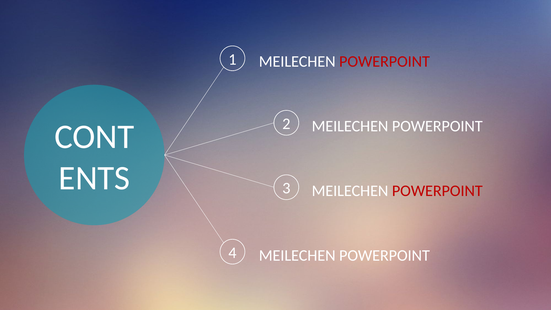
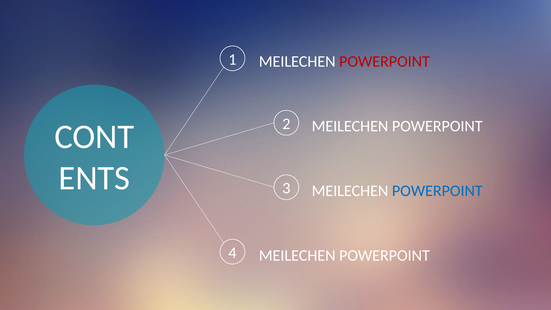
POWERPOINT colour: red -> blue (437, 191)
